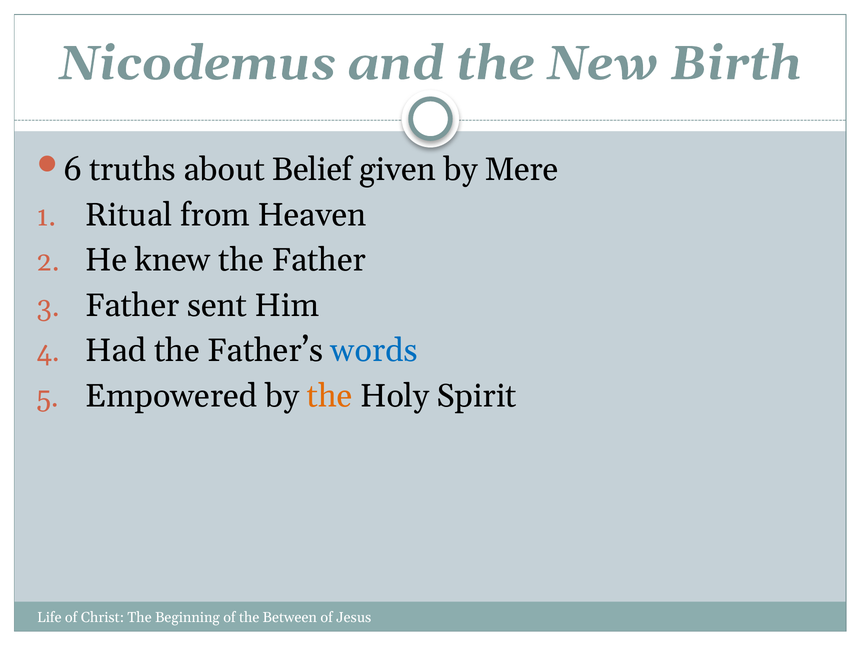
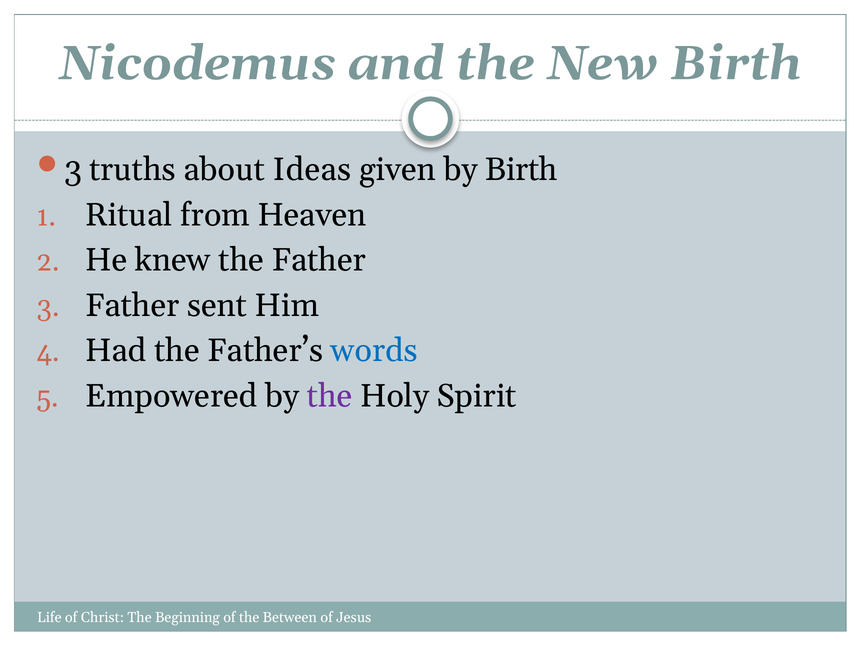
6: 6 -> 3 (73, 170)
Belief: Belief -> Ideas (312, 170)
by Mere: Mere -> Birth (522, 170)
the colour: orange -> purple (330, 396)
